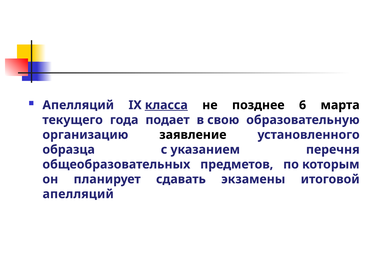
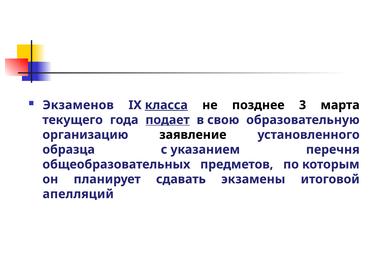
Апелляций: Апелляций -> Экзаменов (78, 105)
6: 6 -> 3 (303, 105)
подает underline: none -> present (168, 120)
